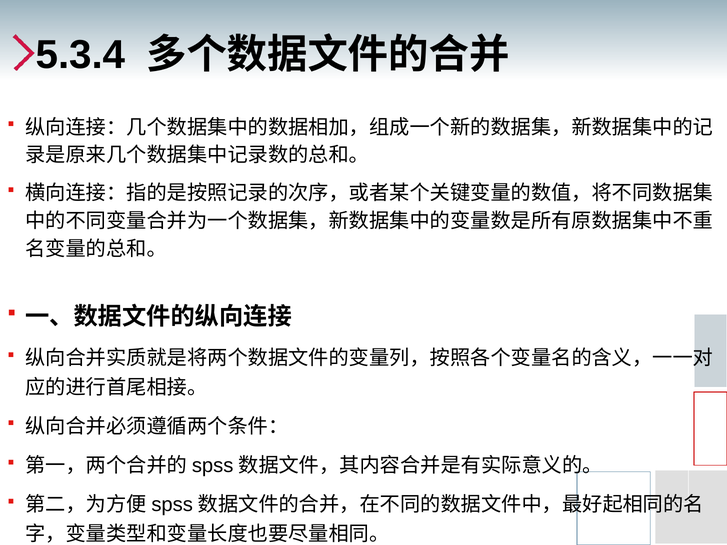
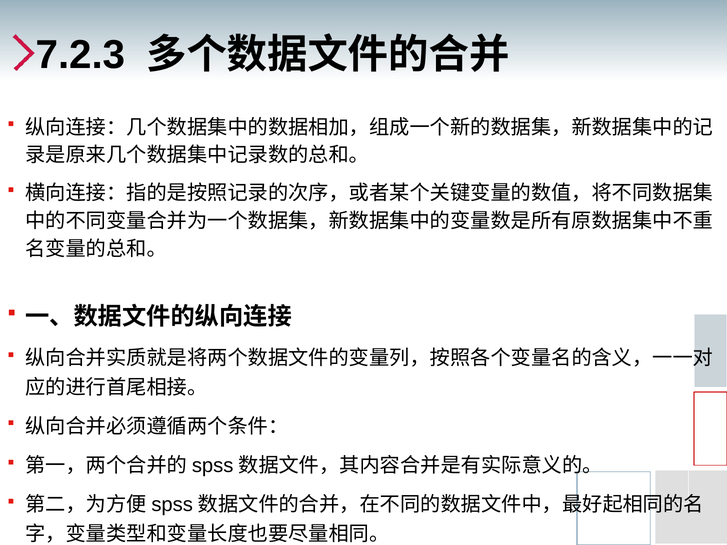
5.3.4: 5.3.4 -> 7.2.3 (80, 55)
